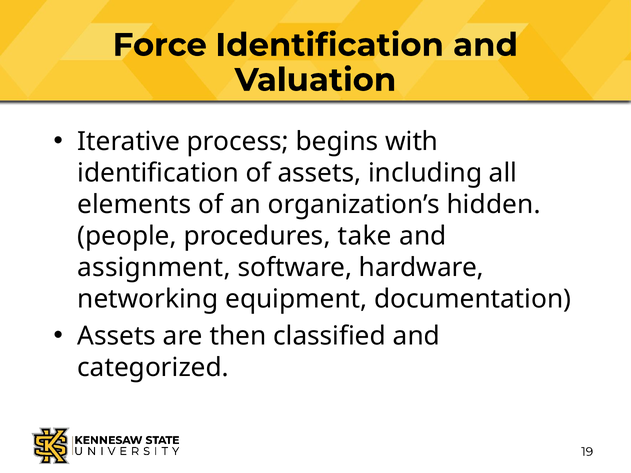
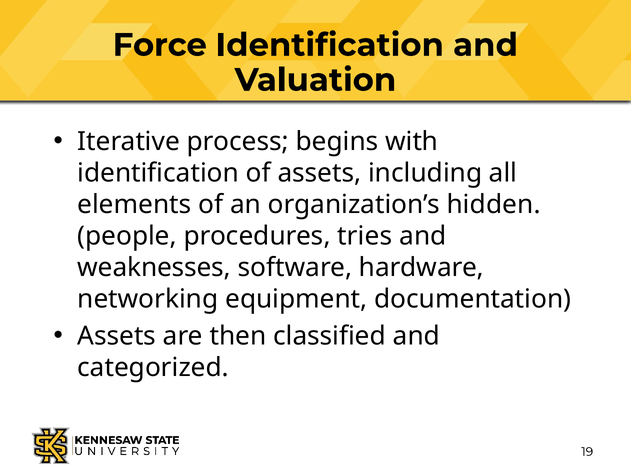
take: take -> tries (365, 236)
assignment: assignment -> weaknesses (154, 268)
